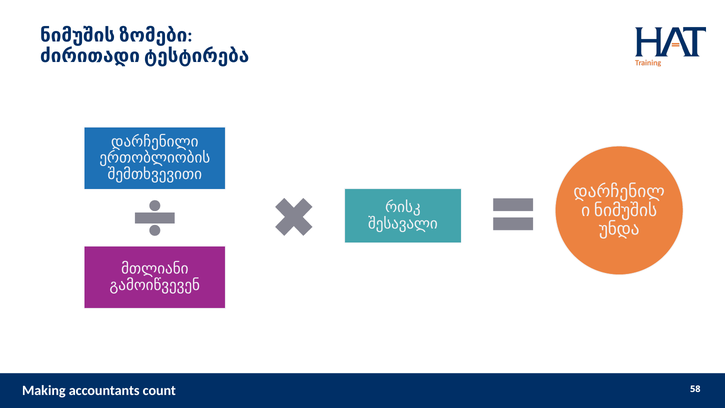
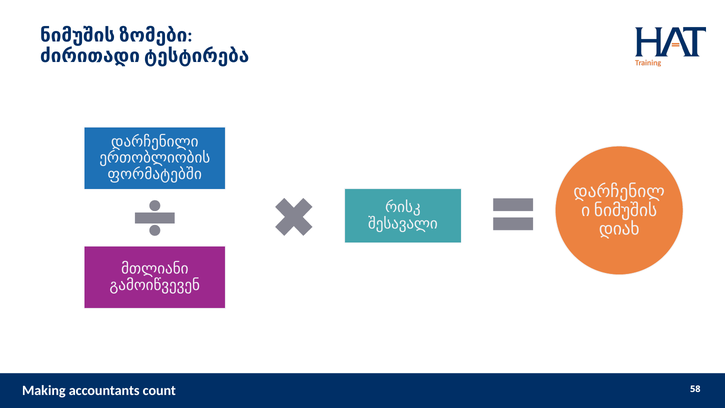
შემთხვევითი: შემთხვევითი -> ფორმატებში (155, 174)
უნდა: უნდა -> დიახ (619, 229)
